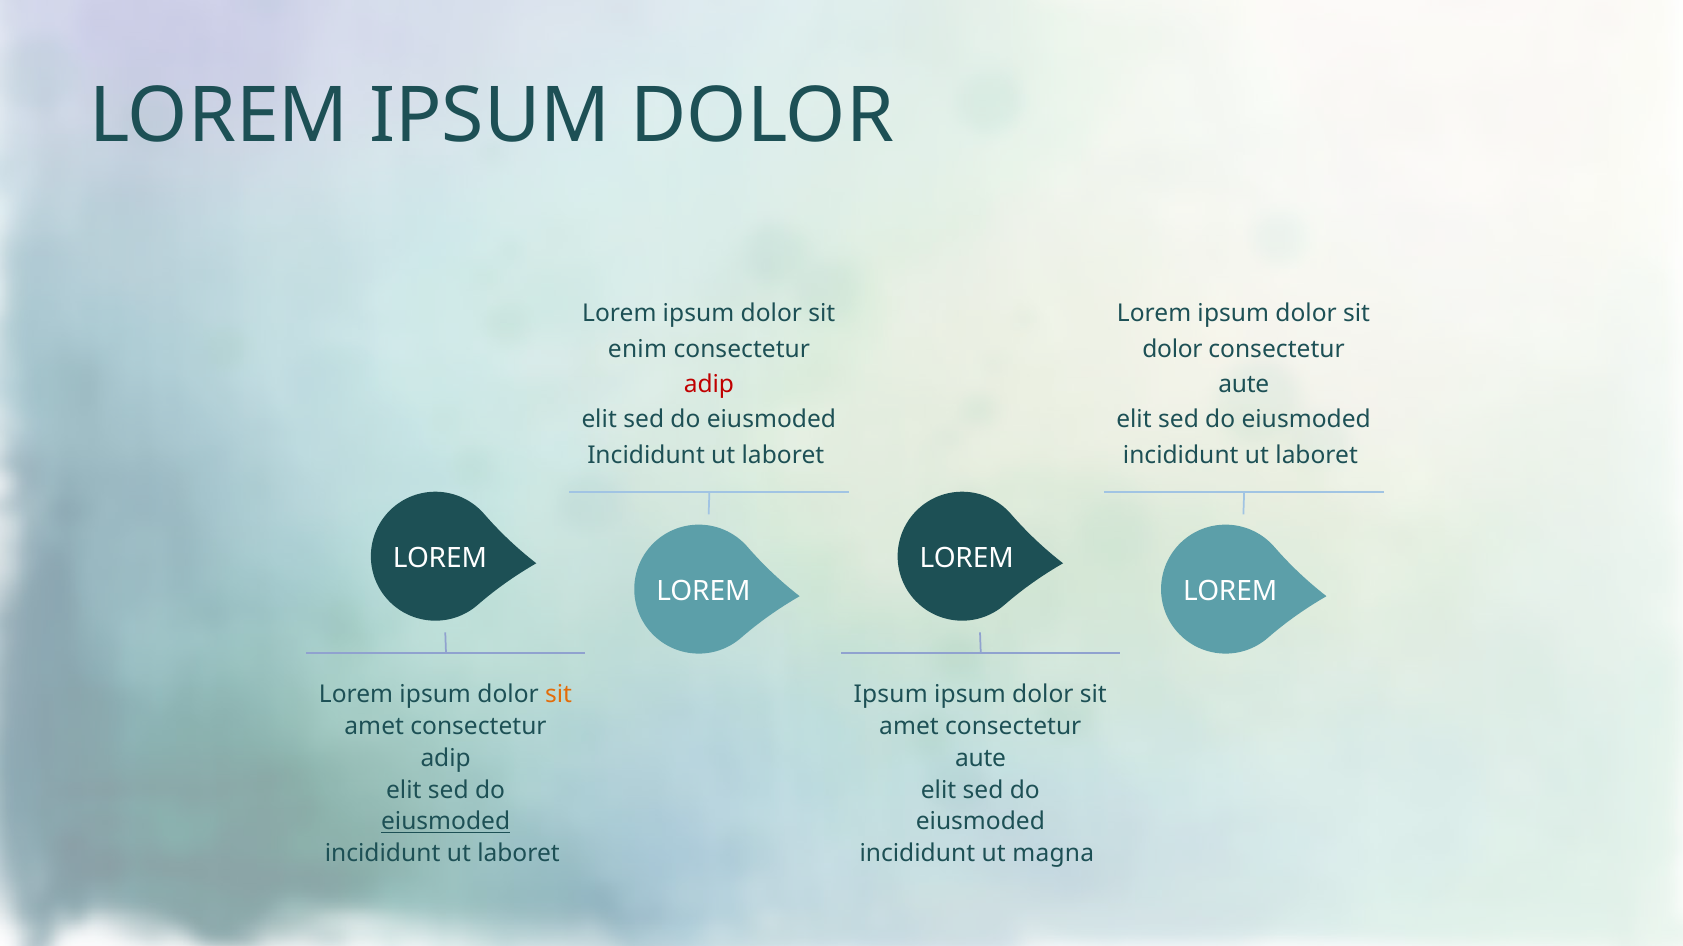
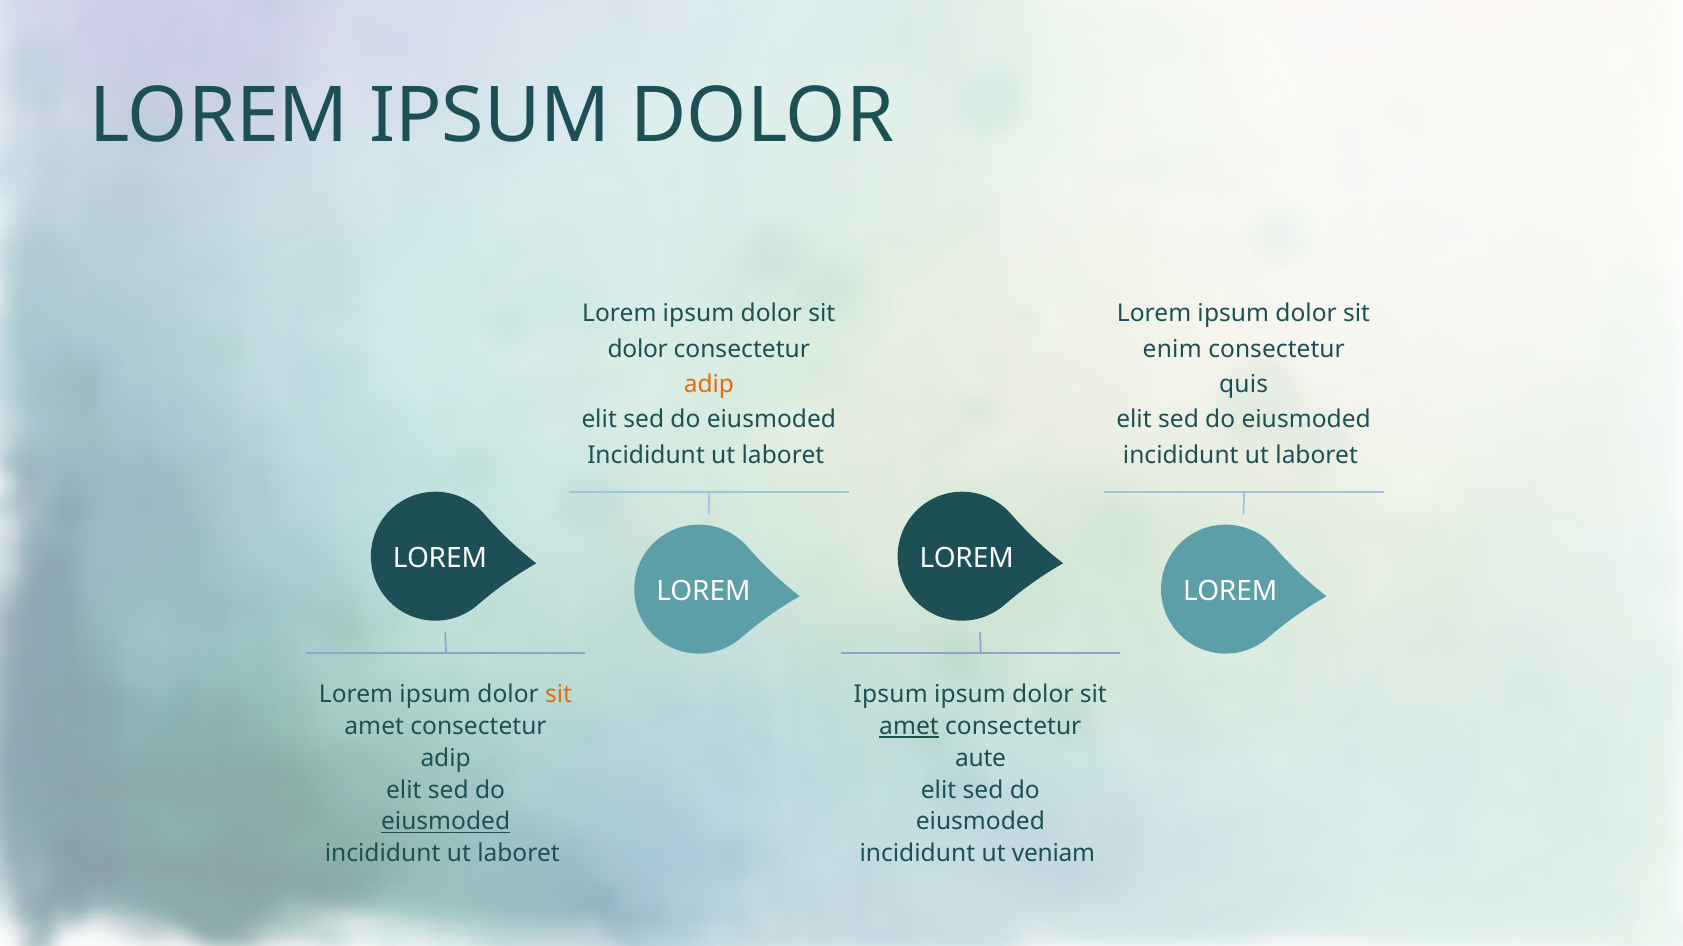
enim: enim -> dolor (638, 349)
dolor: dolor -> enim (1172, 349)
adip colour: red -> orange (709, 385)
aute: aute -> quis (1244, 385)
amet underline: none -> present (909, 727)
magna: magna -> veniam (1053, 854)
